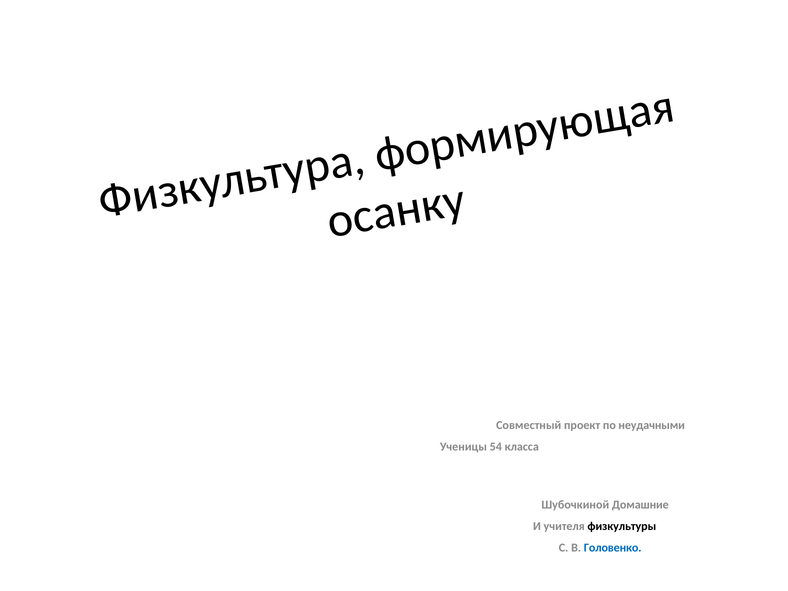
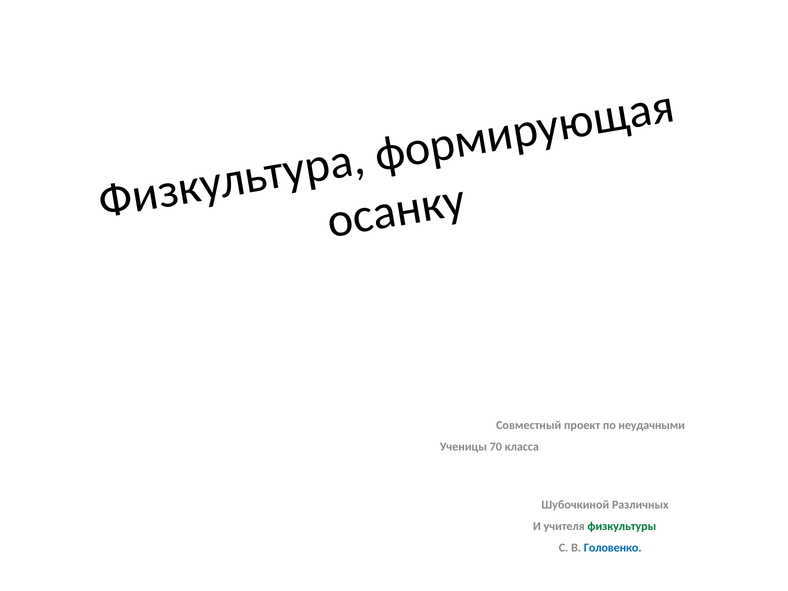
54: 54 -> 70 (496, 447)
Домашние: Домашние -> Различных (640, 505)
физкультуры colour: black -> green (622, 526)
